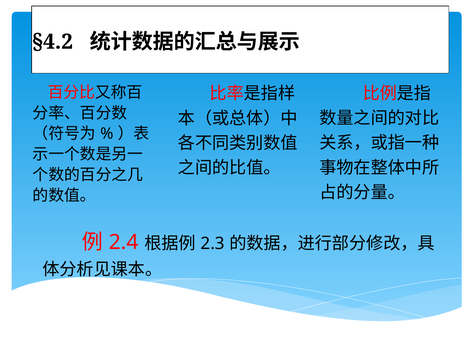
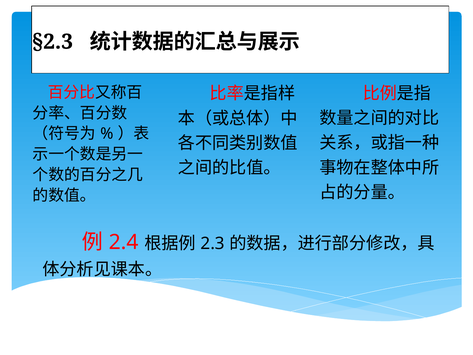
§4.2: §4.2 -> §2.3 (52, 42)
